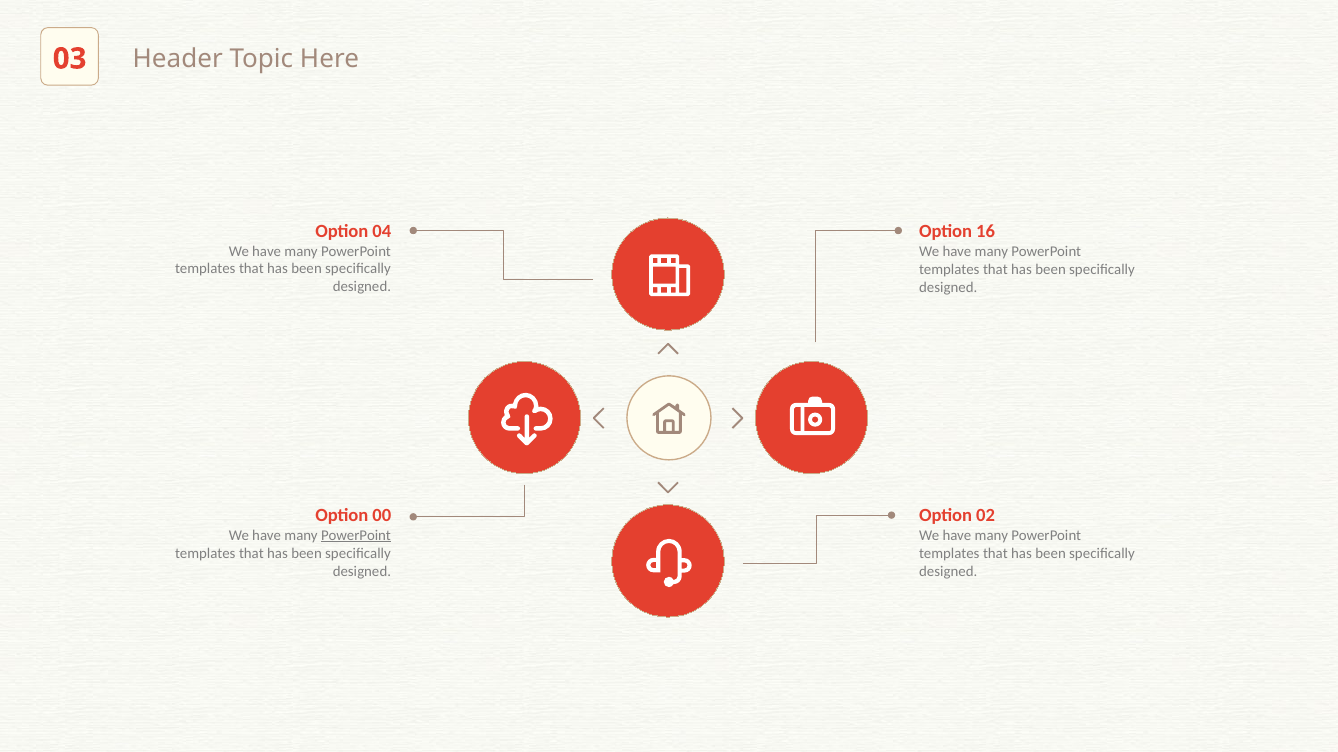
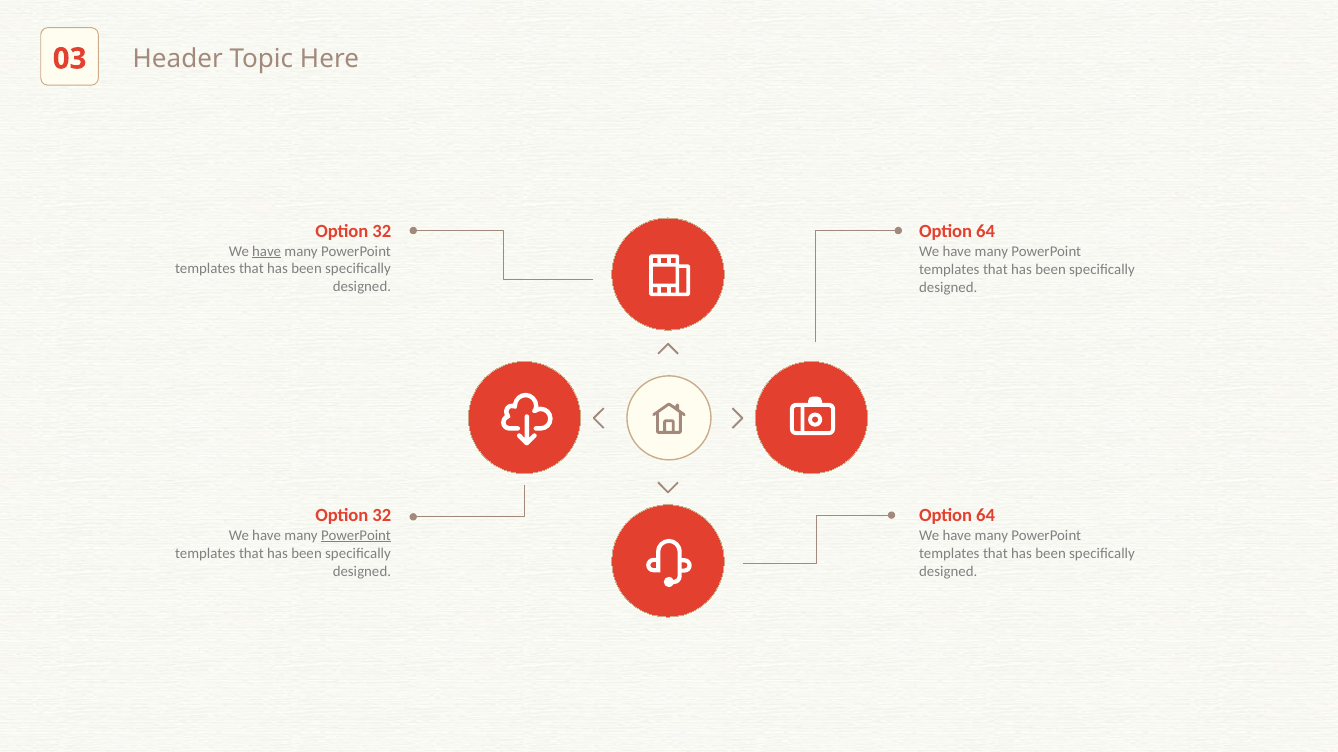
04: 04 -> 32 (382, 231)
16: 16 -> 64 (986, 232)
have underline: none -> present (267, 251)
00: 00 -> 32 (382, 516)
02: 02 -> 64 (986, 516)
